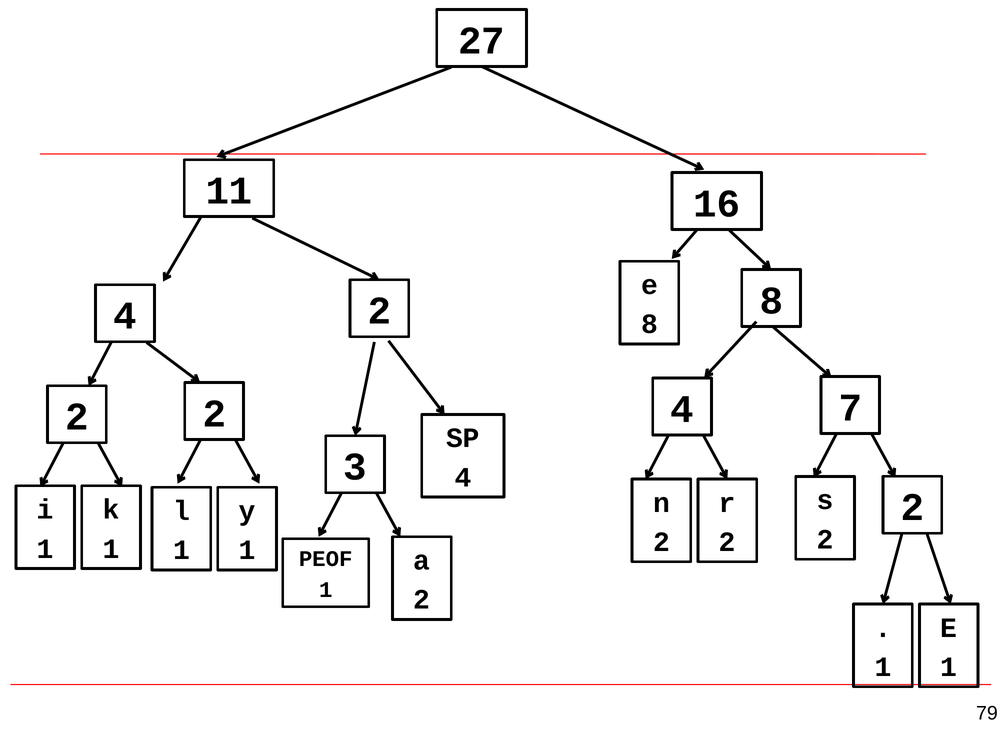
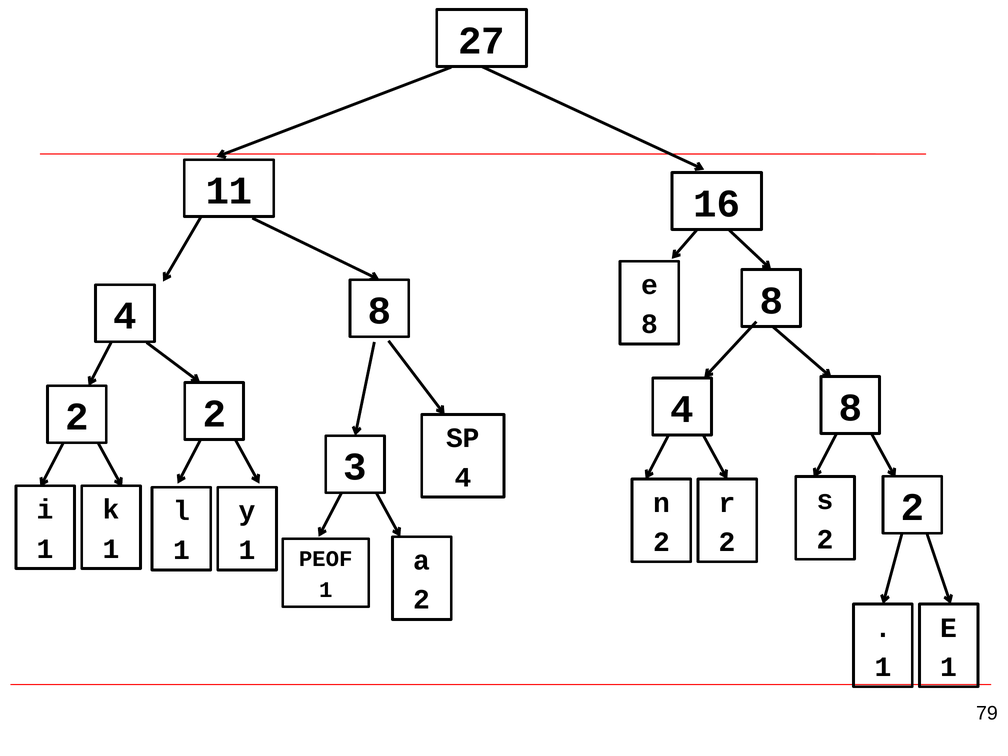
2: 2 -> 8 (380, 311)
7: 7 -> 8 (850, 408)
